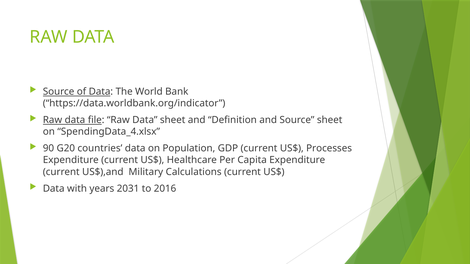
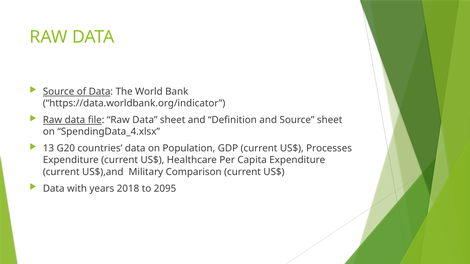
90: 90 -> 13 (48, 149)
Calculations: Calculations -> Comparison (194, 172)
2031: 2031 -> 2018 (128, 189)
2016: 2016 -> 2095 (165, 189)
